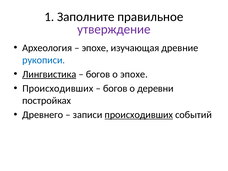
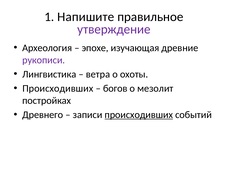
Заполните: Заполните -> Напишите (86, 17)
рукописи colour: blue -> purple (44, 60)
Лингвистика underline: present -> none (49, 74)
богов: богов -> ветра (98, 74)
о эпохе: эпохе -> охоты (134, 74)
деревни: деревни -> мезолит (155, 88)
